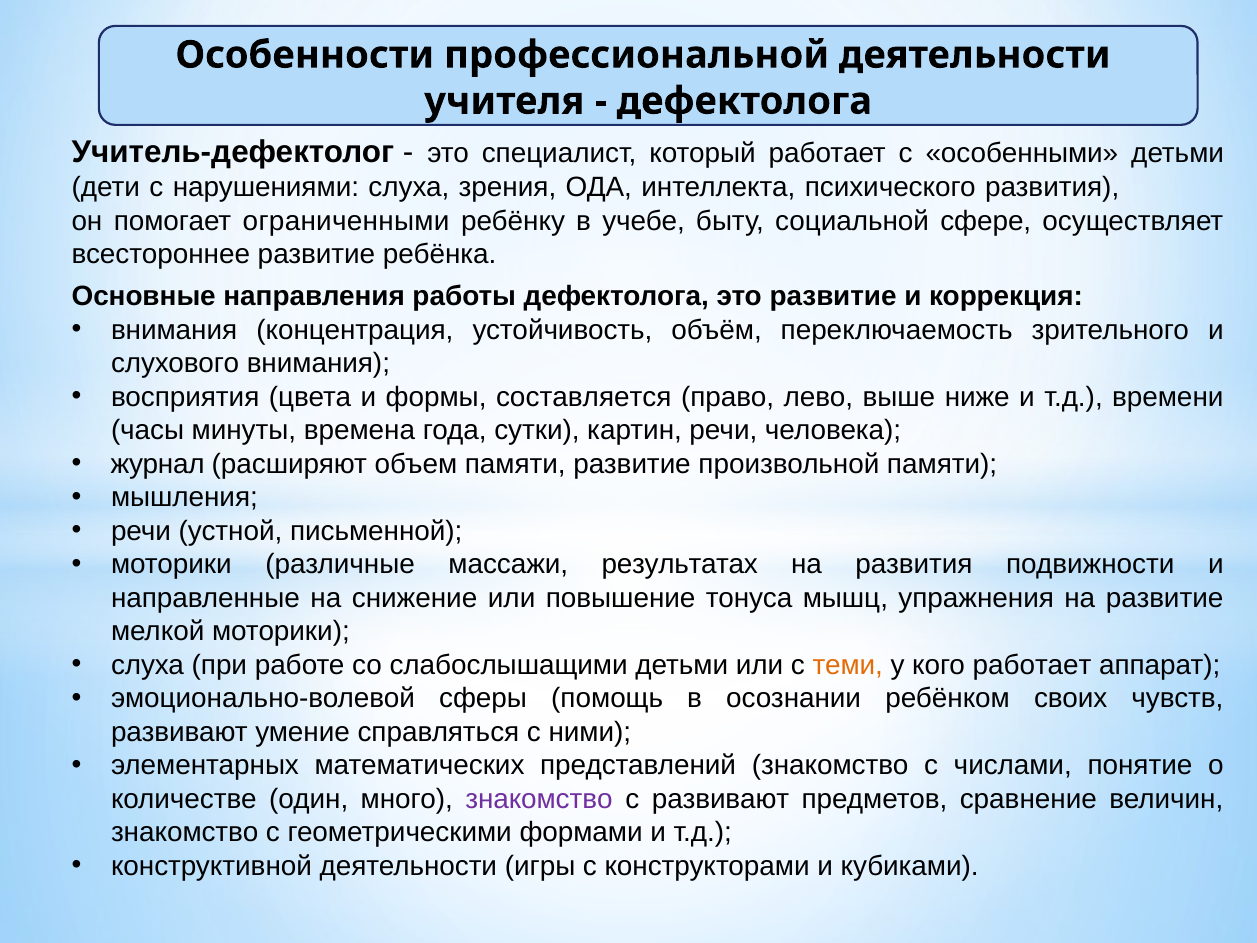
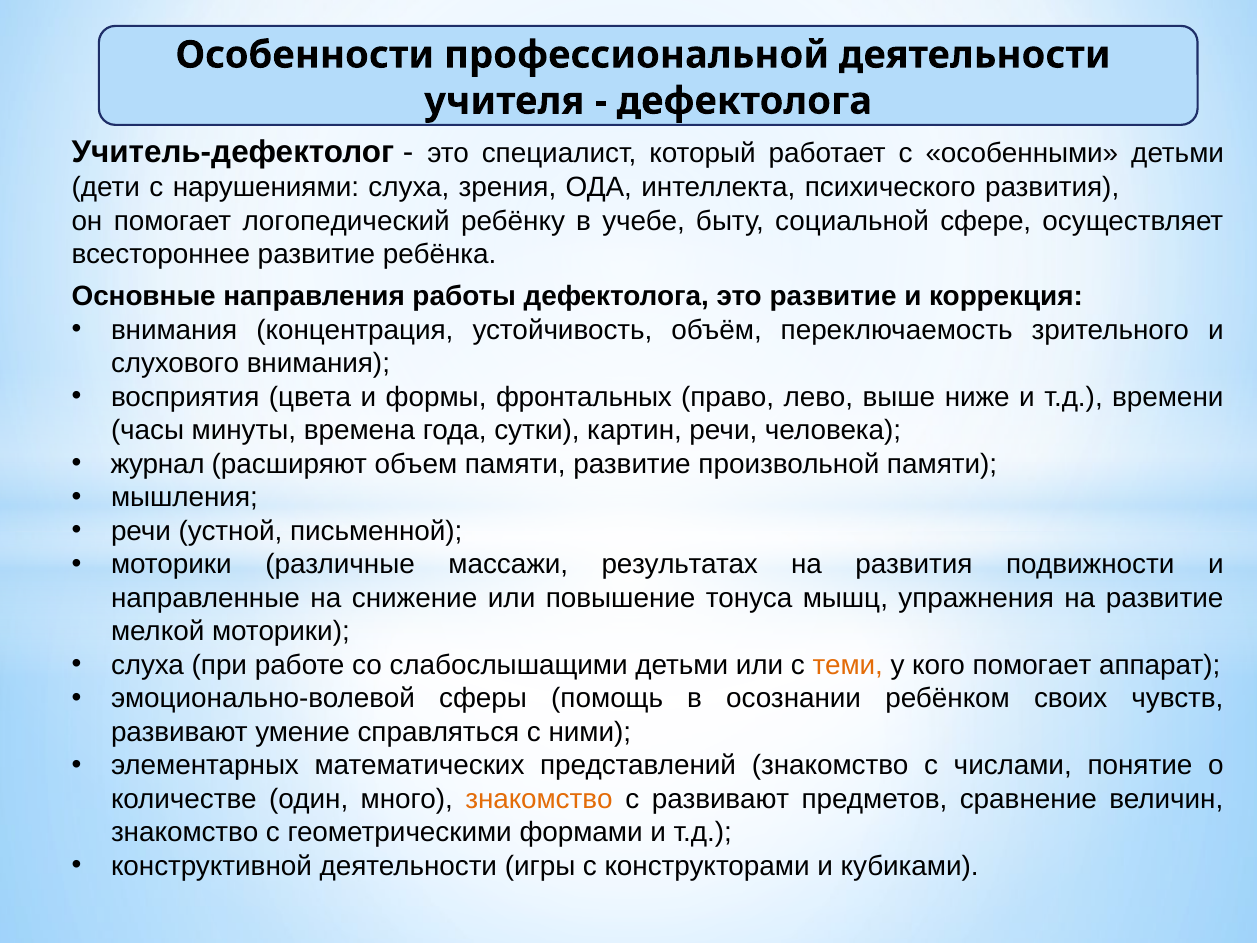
ограниченными: ограниченными -> логопедический (346, 221)
составляется: составляется -> фронтальных (584, 397)
кого работает: работает -> помогает (1032, 665)
знакомство colour: purple -> orange (539, 799)
